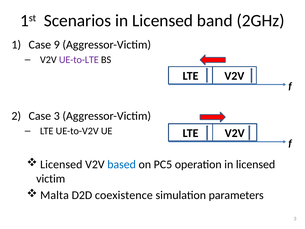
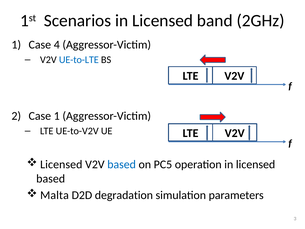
9: 9 -> 4 (57, 45)
UE-to-LTE colour: purple -> blue (79, 60)
Case 3: 3 -> 1 (57, 116)
victim: victim -> based (51, 179)
coexistence: coexistence -> degradation (124, 195)
